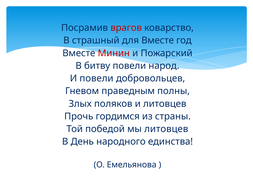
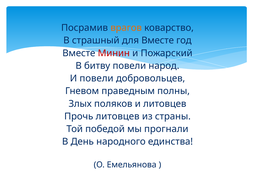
врагов colour: red -> orange (126, 28)
Прочь гордимся: гордимся -> литовцев (118, 117)
мы литовцев: литовцев -> прогнали (166, 130)
